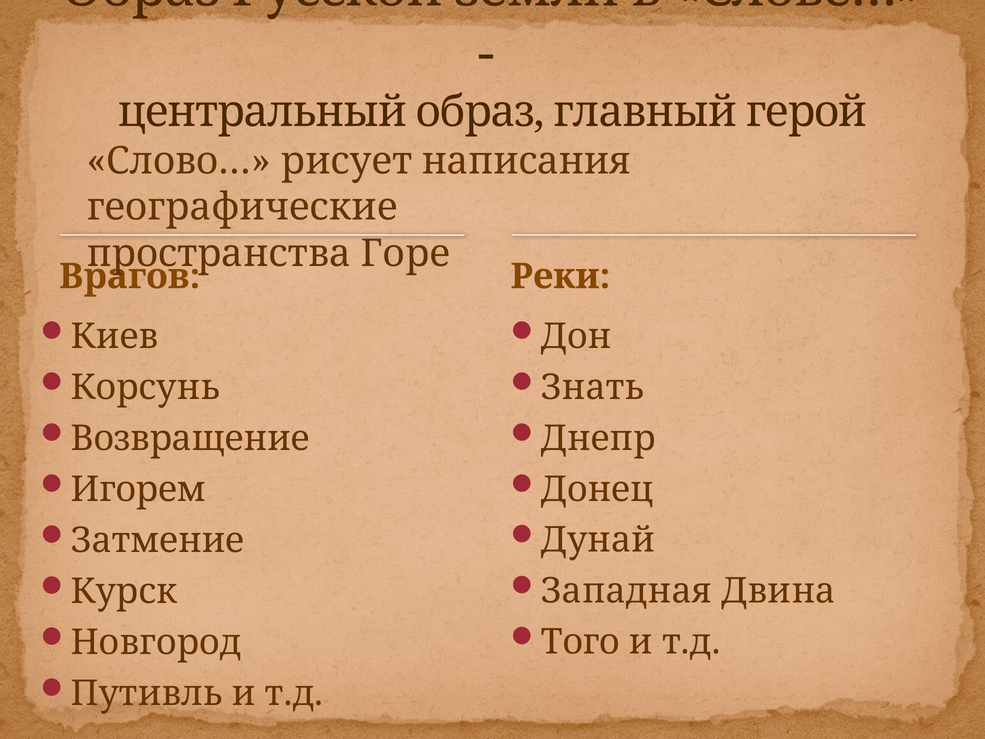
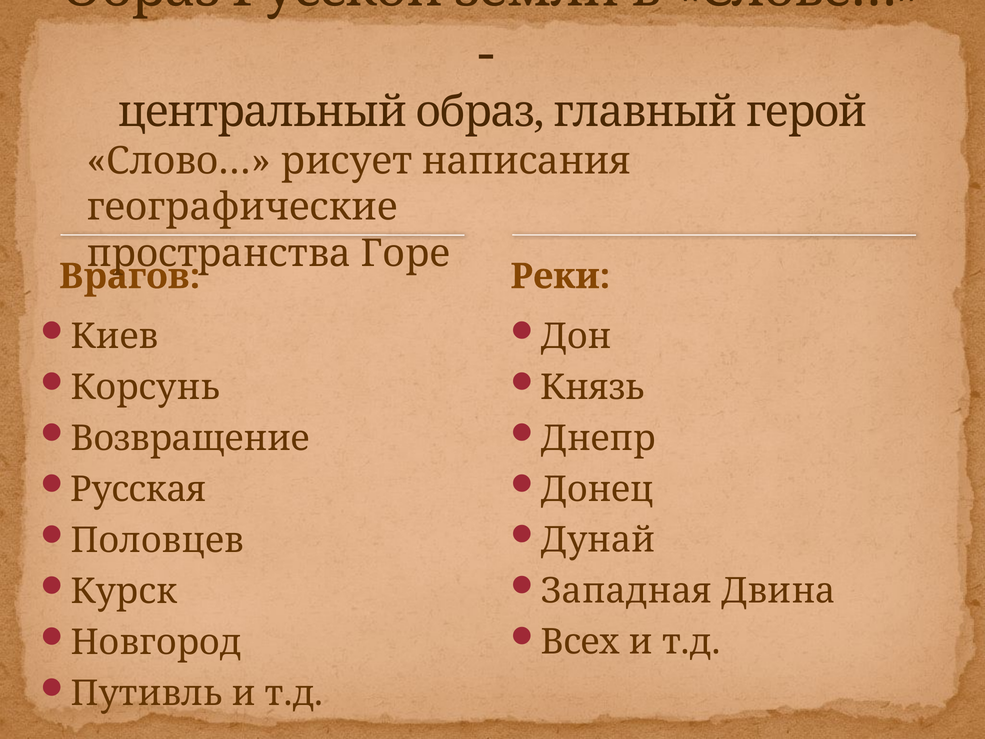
Знать: Знать -> Князь (592, 387)
Игорем: Игорем -> Русская (139, 490)
Затмение: Затмение -> Половцев (157, 541)
Того: Того -> Всех (580, 642)
